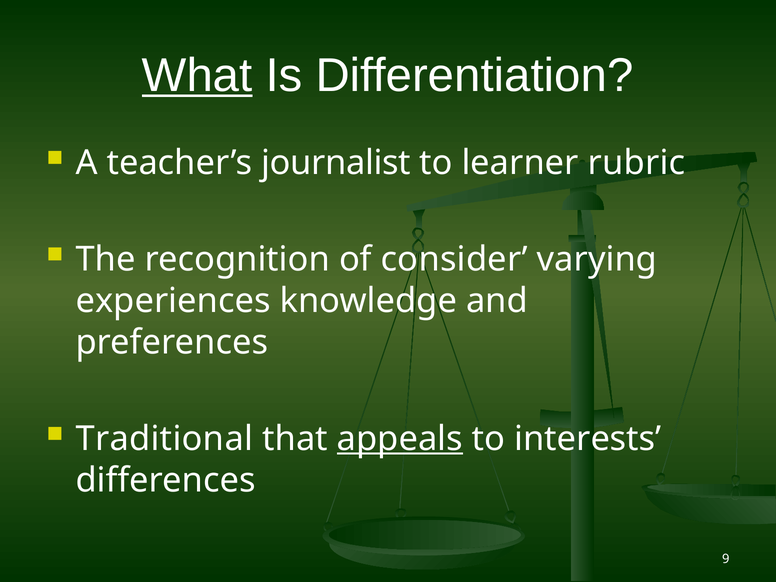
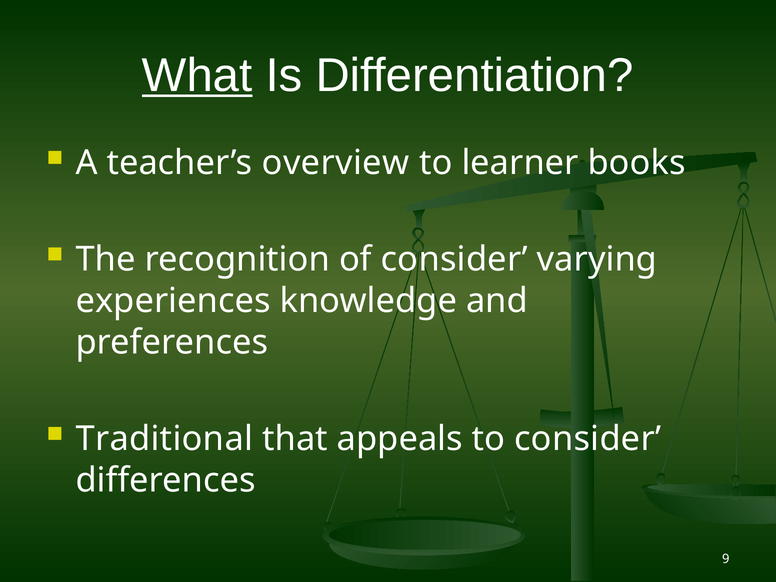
journalist: journalist -> overview (336, 163)
rubric: rubric -> books (637, 163)
appeals underline: present -> none (400, 439)
to interests: interests -> consider (588, 439)
